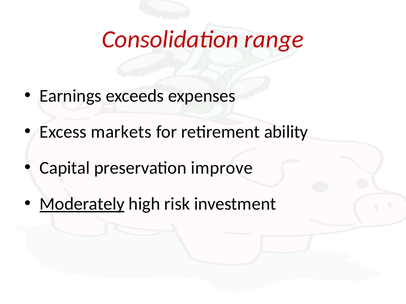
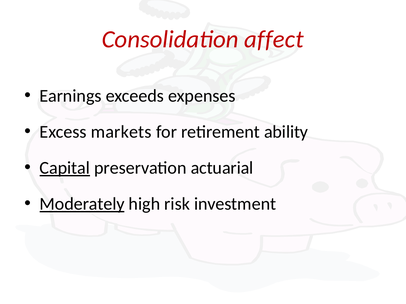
range: range -> affect (274, 39)
Capital underline: none -> present (65, 168)
improve: improve -> actuarial (222, 168)
